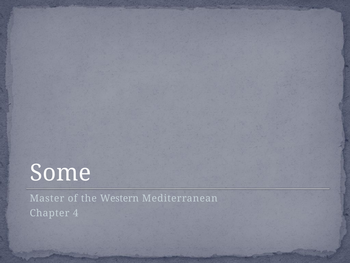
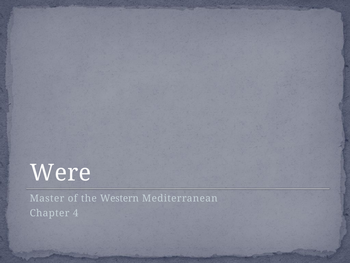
Some: Some -> Were (60, 173)
